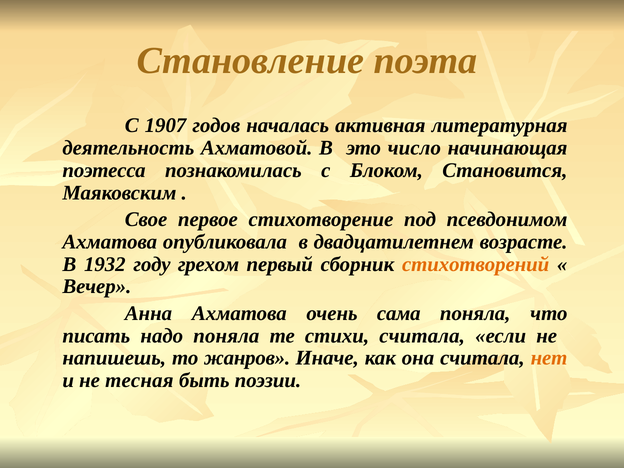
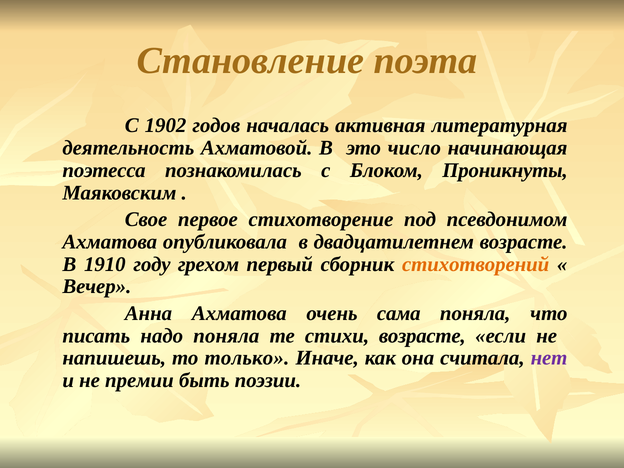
1907: 1907 -> 1902 (166, 125)
Становится: Становится -> Проникнуты (505, 170)
1932: 1932 -> 1910 (105, 264)
стихи считала: считала -> возрасте (422, 336)
жанров: жанров -> только (247, 358)
нет colour: orange -> purple (549, 358)
тесная: тесная -> премии (139, 381)
